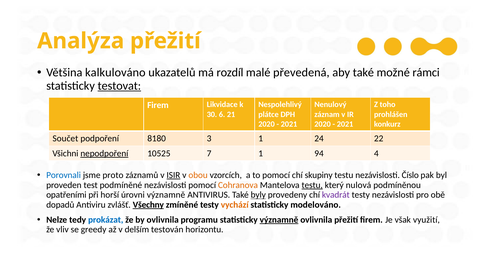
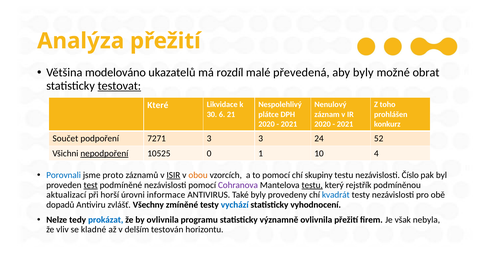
kalkulováno: kalkulováno -> modelováno (115, 73)
aby také: také -> byly (363, 73)
rámci: rámci -> obrat (426, 73)
Firem: Firem -> Které (158, 105)
8180: 8180 -> 7271 (157, 138)
3 1: 1 -> 3 (261, 138)
22: 22 -> 52 (379, 138)
7: 7 -> 0 (209, 153)
94: 94 -> 10 (319, 153)
test underline: none -> present (91, 185)
Cohranova colour: orange -> purple (238, 185)
nulová: nulová -> rejstřík (359, 185)
opatřeními: opatřeními -> aktualizací (66, 195)
úrovni významně: významně -> informace (166, 195)
byly underline: present -> none (258, 195)
kvadrát colour: purple -> blue (336, 195)
Všechny underline: present -> none (148, 205)
vychází colour: orange -> blue (235, 205)
modelováno: modelováno -> vyhodnocení (316, 205)
významně underline: present -> none (279, 220)
využití: využití -> nebyla (426, 220)
greedy: greedy -> kladné (94, 230)
